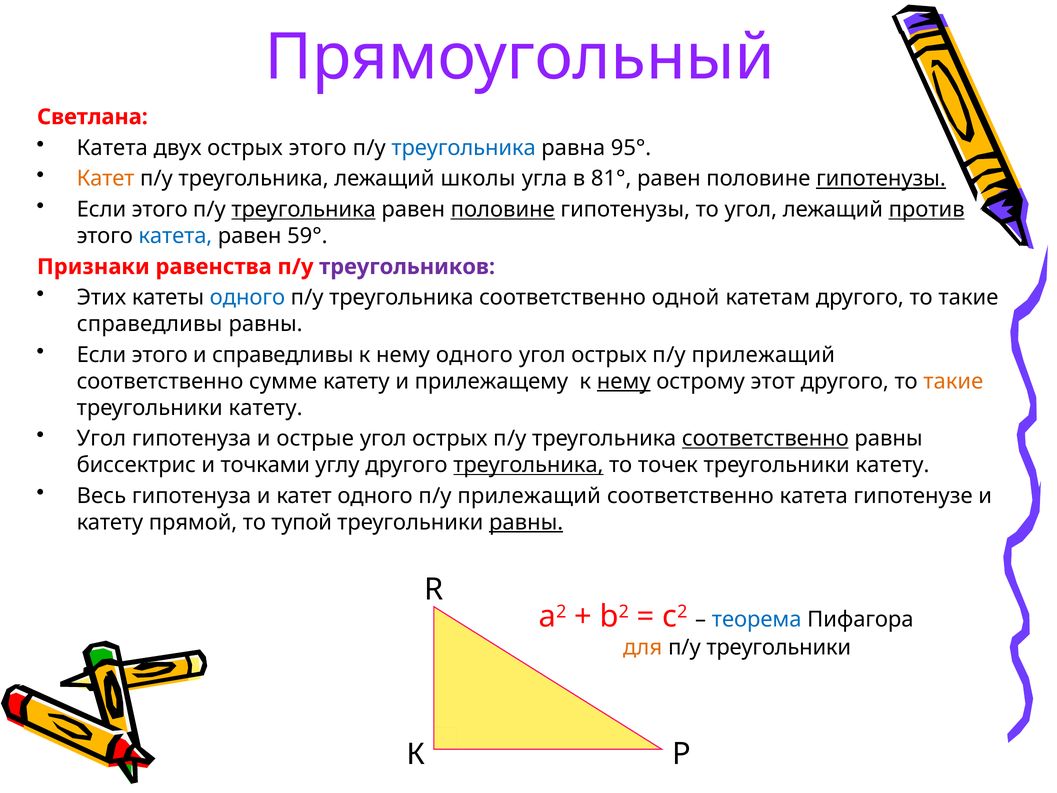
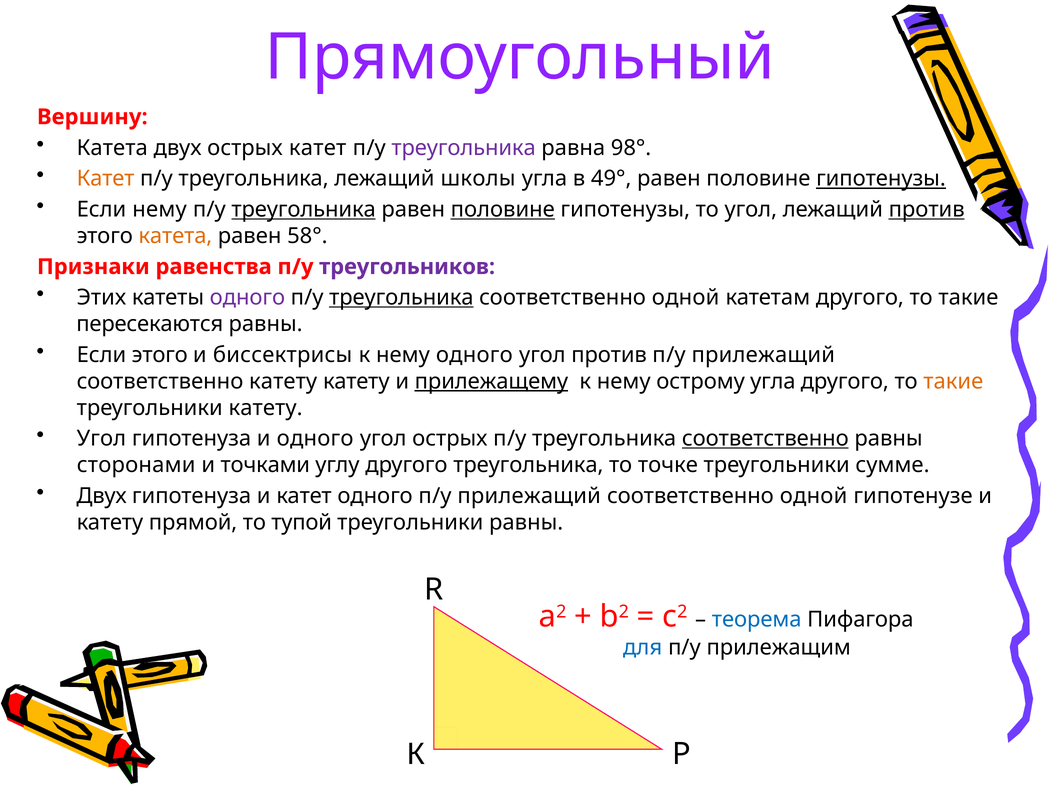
Светлана: Светлана -> Вершину (92, 117)
острых этого: этого -> катет (318, 148)
треугольника colour: blue -> purple (464, 148)
95°: 95° -> 98° (631, 148)
81°: 81° -> 49° (611, 179)
этого: этого -> нему (160, 209)
катета colour: blue -> orange (175, 236)
59°: 59° -> 58° (307, 236)
одного colour: blue -> purple (247, 298)
треугольника underline: none -> present (401, 298)
справедливы: справедливы -> пересекаются (150, 324)
и справедливы: справедливы -> биссектрисы (283, 355)
острых: острых -> против (609, 355)
соответственно сумме: сумме -> катету (283, 381)
прилежащему underline: none -> present (491, 381)
нему underline: present -> none (624, 381)
острому этот: этот -> угла (773, 381)
и острые: острые -> одного (315, 438)
биссектрис: биссектрис -> сторонами (136, 465)
треугольника underline: present -> none (528, 465)
точек: точек -> точке (668, 465)
катету: катету -> сумме (892, 465)
Весь: Весь -> Двух (102, 496)
катета: катета -> одной (814, 496)
равны underline: present -> none (526, 522)
для colour: orange -> blue (643, 647)
п/у треугольники: треугольники -> прилежащим (779, 647)
